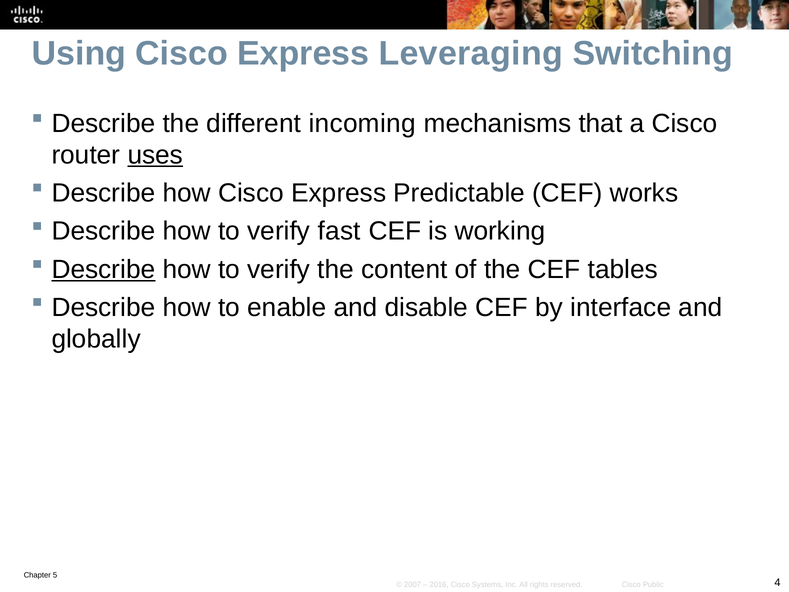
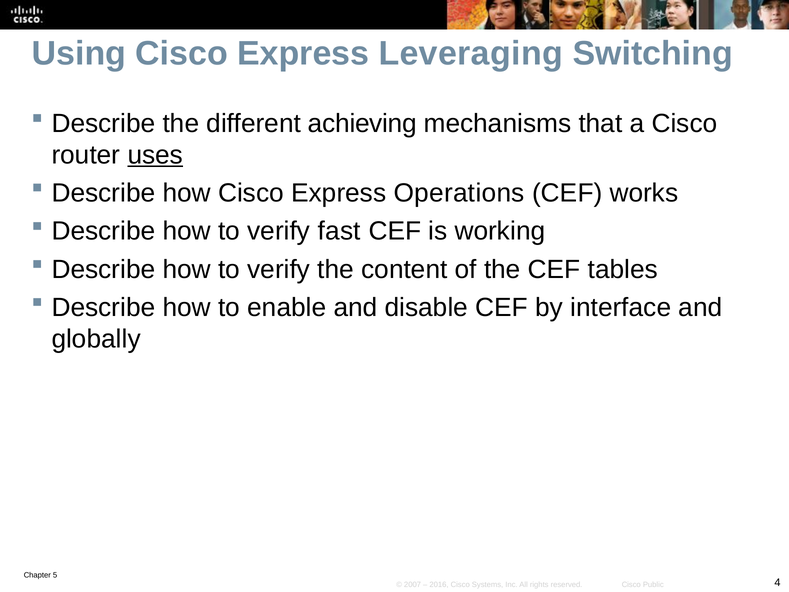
incoming: incoming -> achieving (362, 123)
Predictable: Predictable -> Operations (459, 193)
Describe underline: present -> none (103, 269)
